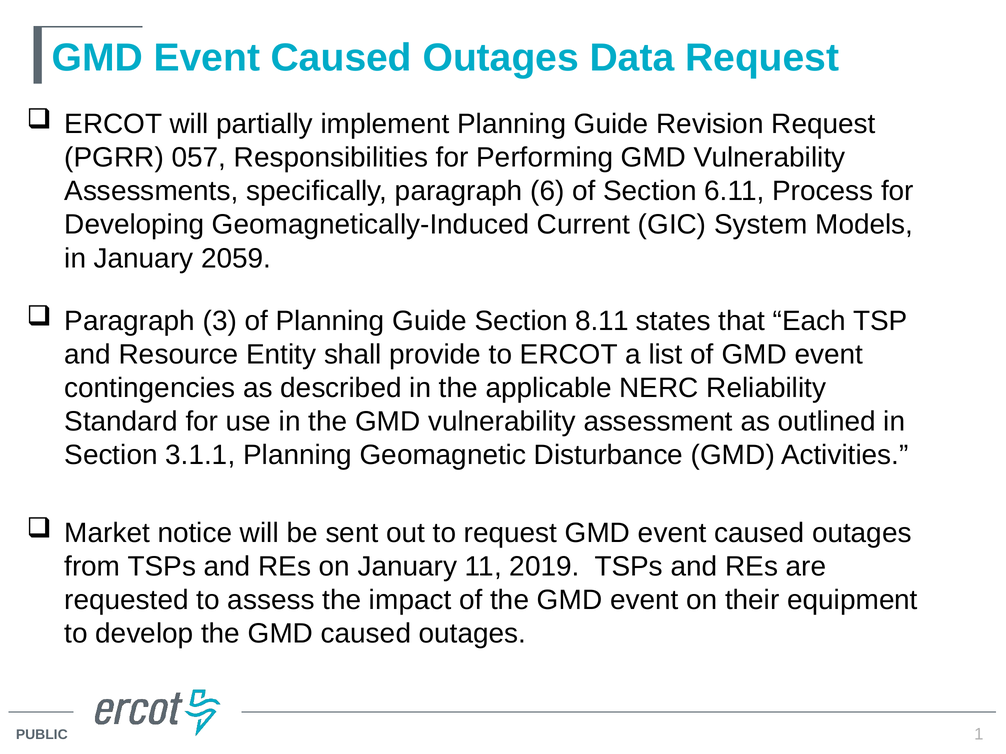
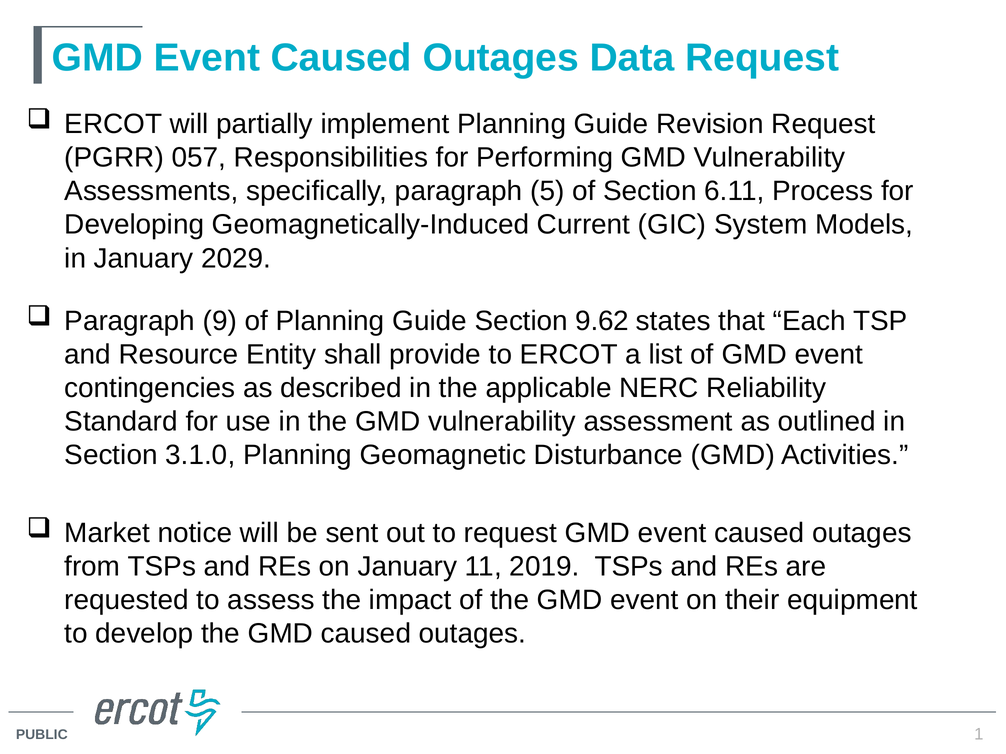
6: 6 -> 5 (547, 191)
2059: 2059 -> 2029 (236, 258)
3: 3 -> 9 (220, 321)
8.11: 8.11 -> 9.62 (602, 321)
3.1.1: 3.1.1 -> 3.1.0 (200, 455)
